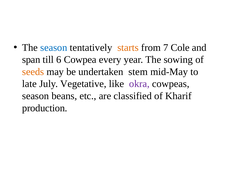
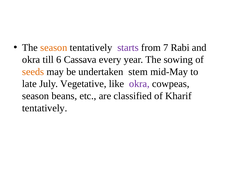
season colour: blue -> orange (54, 48)
starts colour: orange -> purple (128, 48)
Cole: Cole -> Rabi (180, 48)
span: span -> okra (31, 60)
Cowpea: Cowpea -> Cassava (80, 60)
production: production -> tentatively (45, 108)
